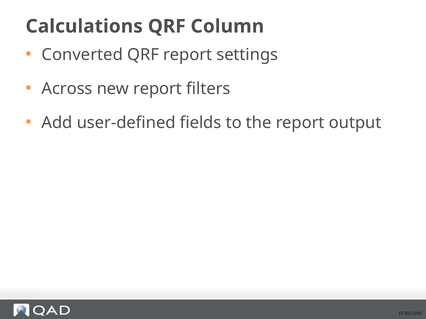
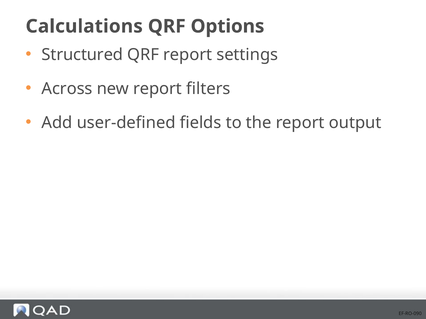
Column: Column -> Options (227, 26)
Converted: Converted -> Structured (82, 55)
